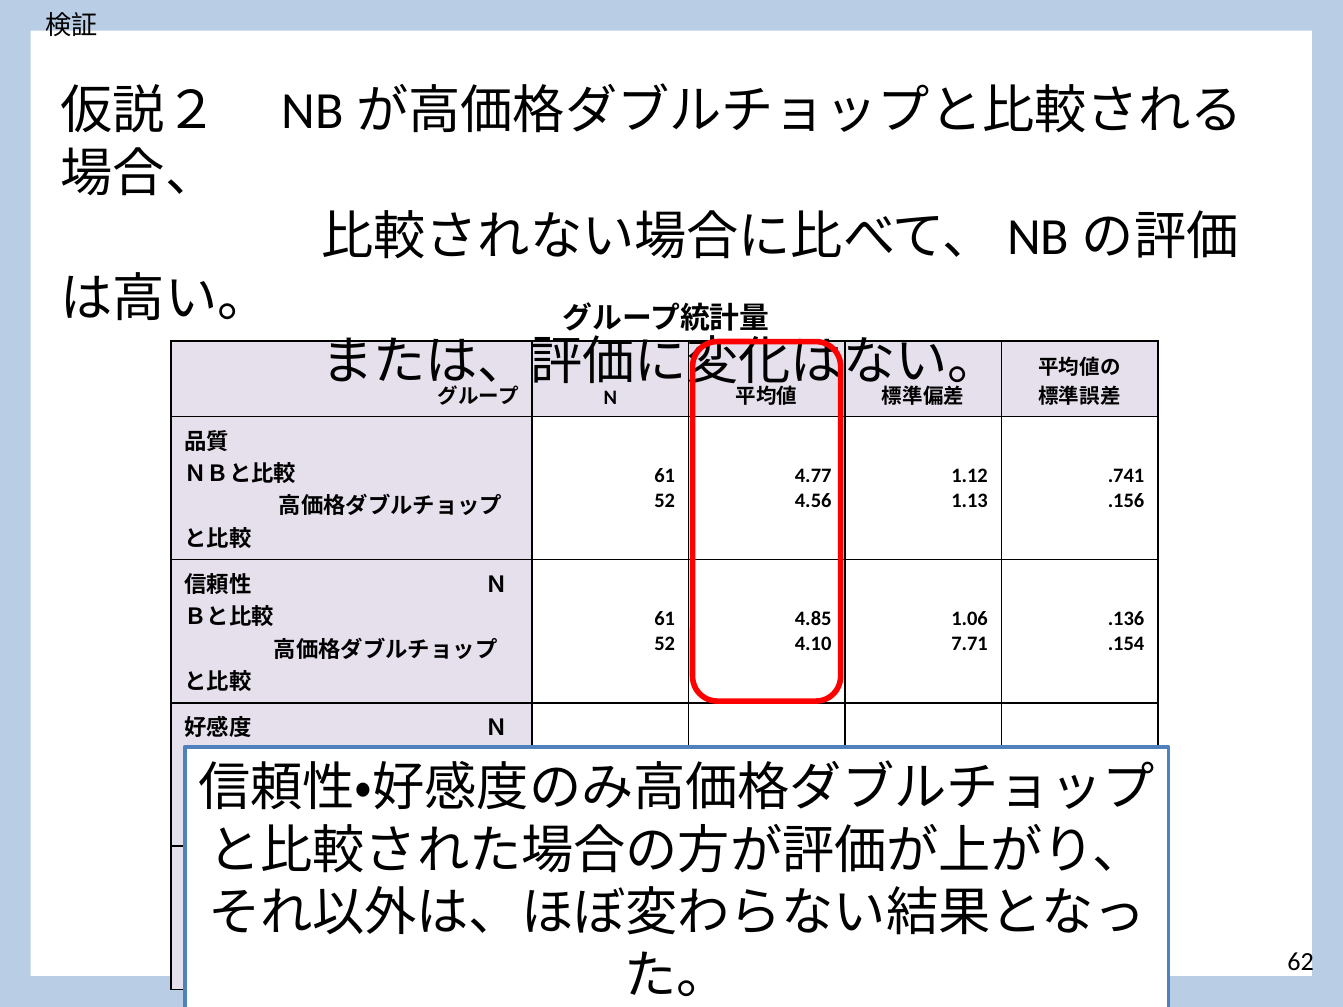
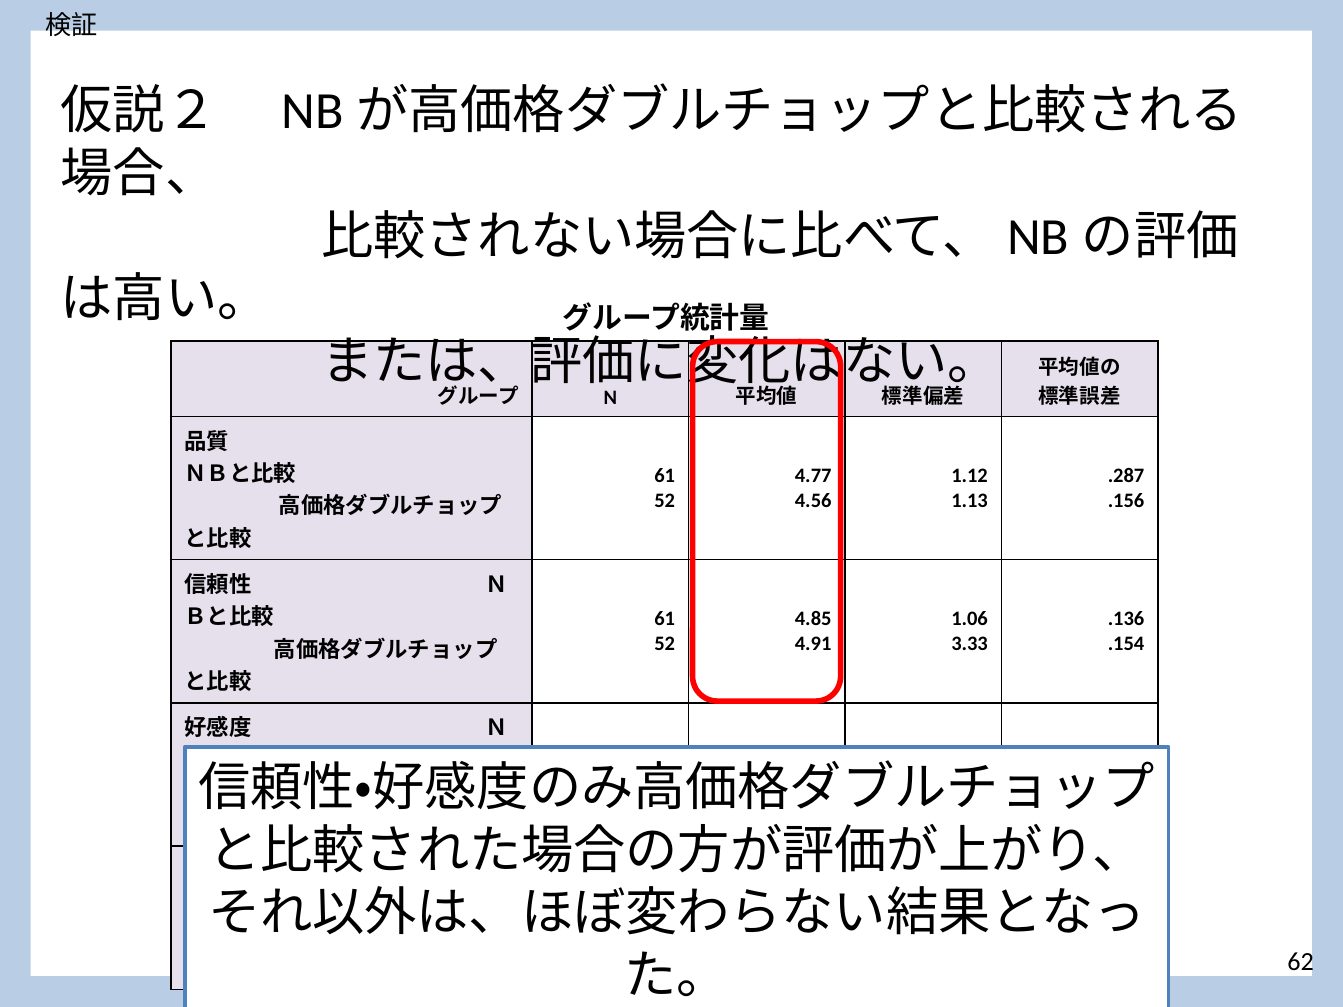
.741: .741 -> .287 (1126, 476)
4.10: 4.10 -> 4.91 (813, 644)
7.71: 7.71 -> 3.33 (970, 644)
